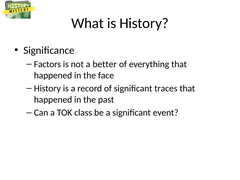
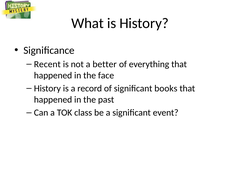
Factors: Factors -> Recent (47, 64)
traces: traces -> books (166, 88)
